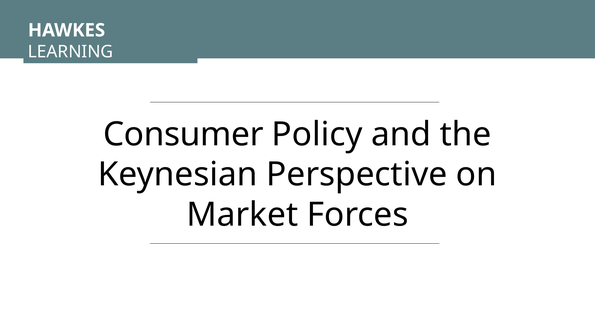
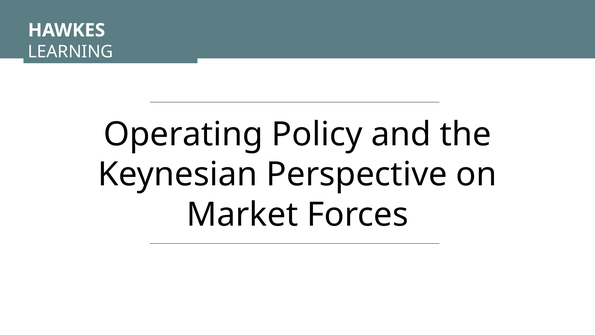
Consumer: Consumer -> Operating (183, 134)
